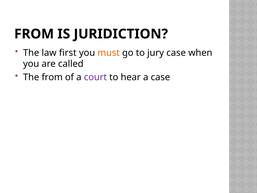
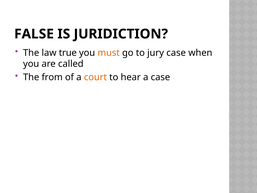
FROM: FROM -> FALSE (34, 34)
first: first -> true (68, 53)
court colour: purple -> orange (95, 77)
